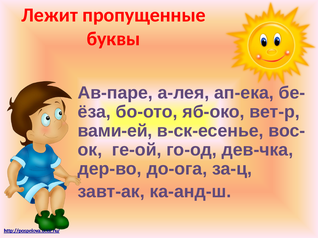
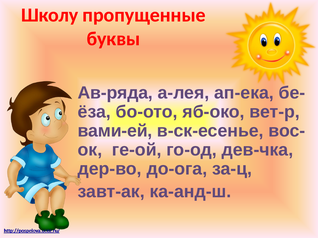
Лежит: Лежит -> Школу (50, 15)
Ав-паре: Ав-паре -> Ав-ряда (115, 93)
